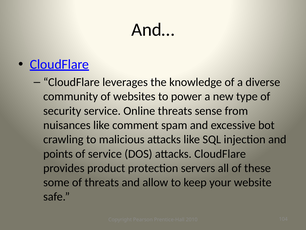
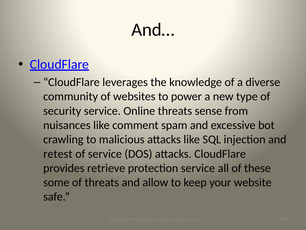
points: points -> retest (58, 154)
product: product -> retrieve (106, 168)
protection servers: servers -> service (198, 168)
